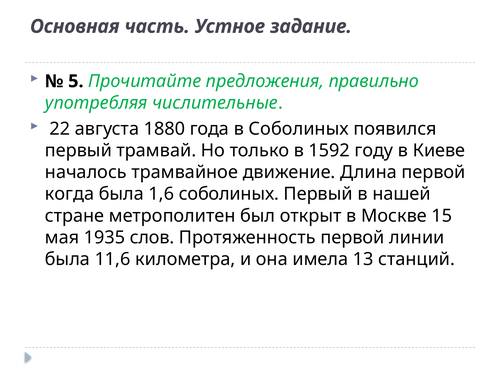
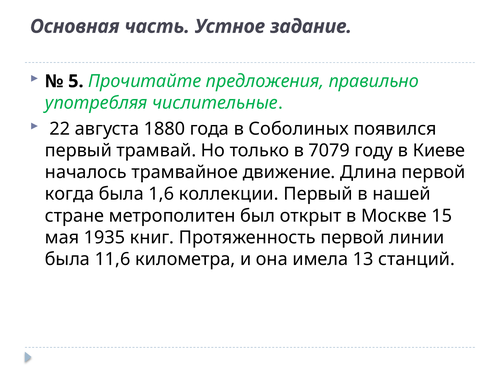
1592: 1592 -> 7079 (329, 151)
1,6 соболиных: соболиных -> коллекции (229, 194)
слов: слов -> книг (152, 237)
